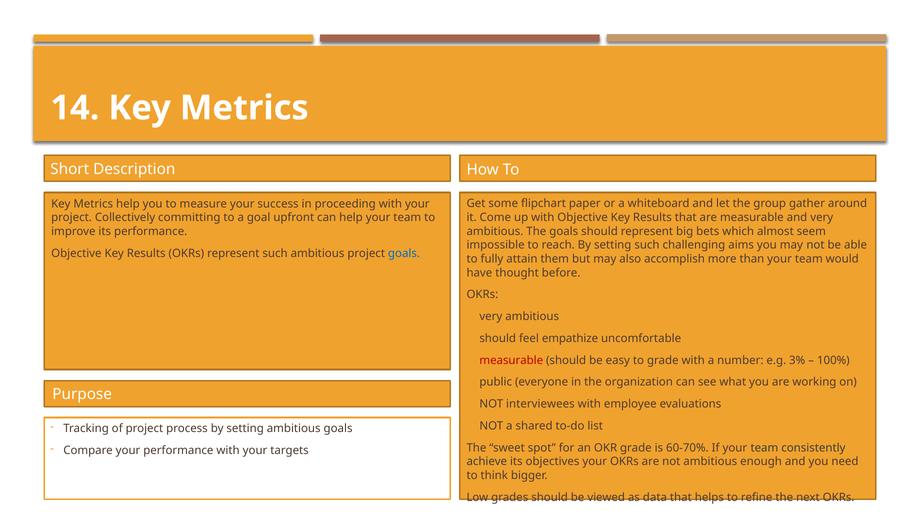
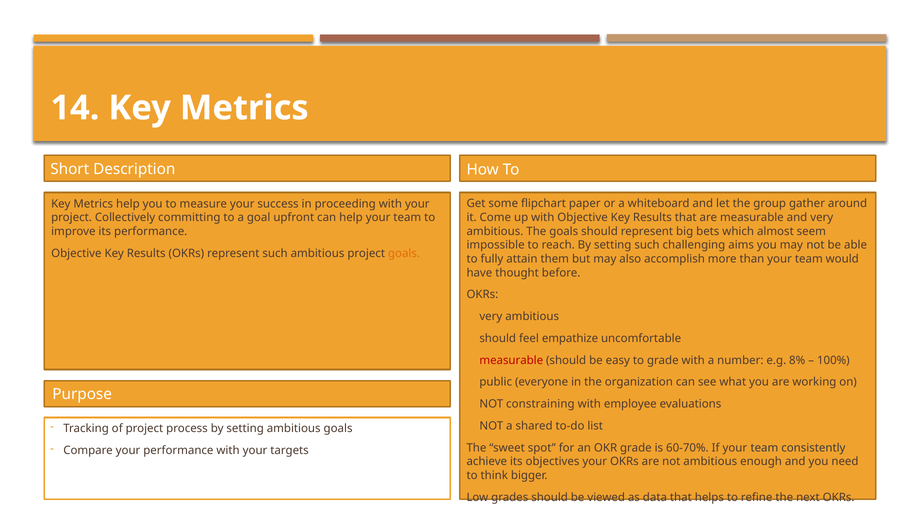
goals colour: blue -> orange (404, 253)
3%: 3% -> 8% (797, 360)
interviewees: interviewees -> constraining (540, 404)
